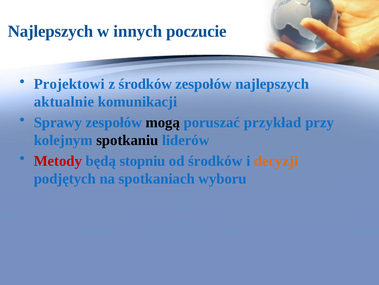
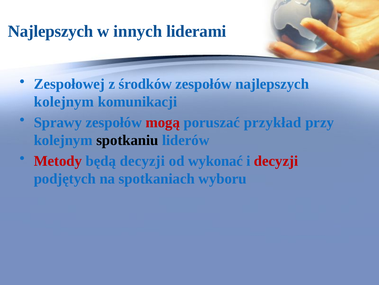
poczucie: poczucie -> liderami (196, 31)
Projektowi: Projektowi -> Zespołowej (69, 84)
aktualnie: aktualnie -> kolejnym (64, 102)
mogą colour: black -> red (163, 122)
będą stopniu: stopniu -> decyzji (142, 161)
od środków: środków -> wykonać (215, 161)
decyzji colour: orange -> red (276, 161)
